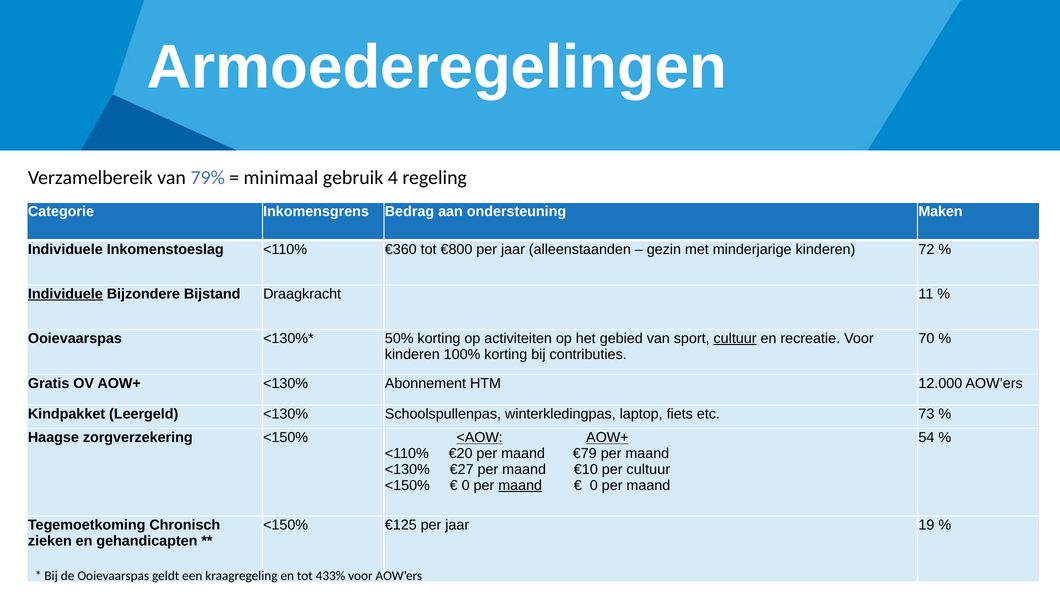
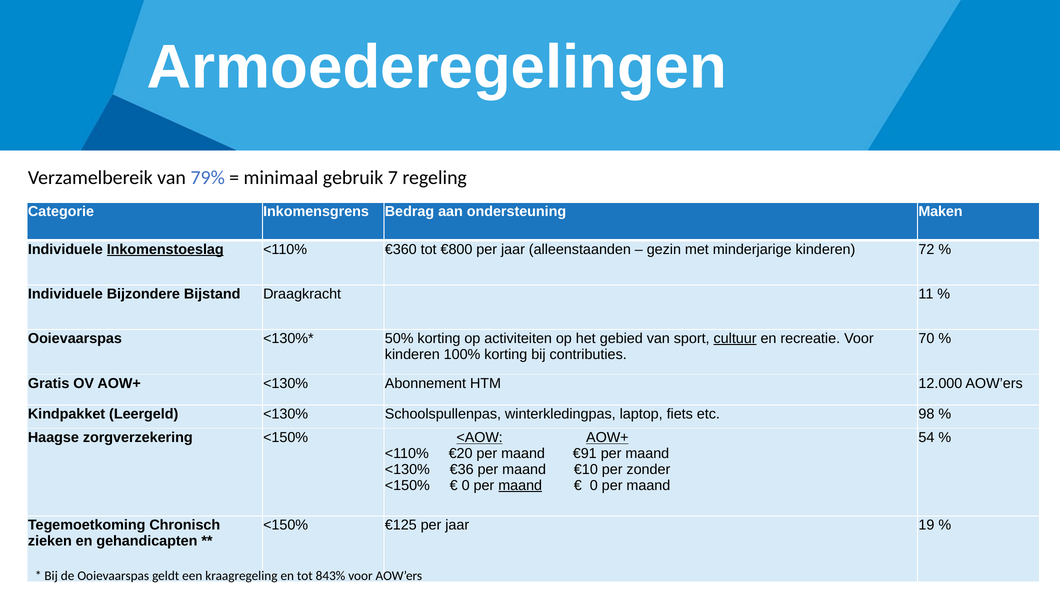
4: 4 -> 7 (393, 178)
Inkomenstoeslag underline: none -> present (165, 249)
Individuele underline: present -> none (65, 294)
73: 73 -> 98 (926, 414)
€79: €79 -> €91 (585, 454)
€27: €27 -> €36 (462, 470)
per cultuur: cultuur -> zonder (648, 470)
433%: 433% -> 843% (331, 576)
